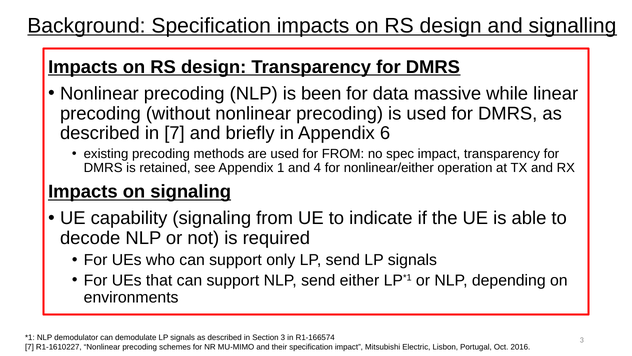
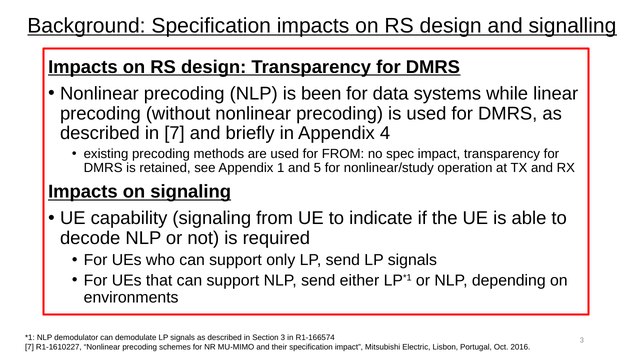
massive: massive -> systems (447, 93)
6: 6 -> 4 (385, 133)
4: 4 -> 5 (317, 168)
nonlinear/either: nonlinear/either -> nonlinear/study (389, 168)
